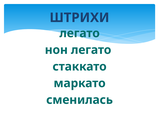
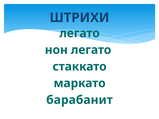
сменилась: сменилась -> барабанит (79, 100)
